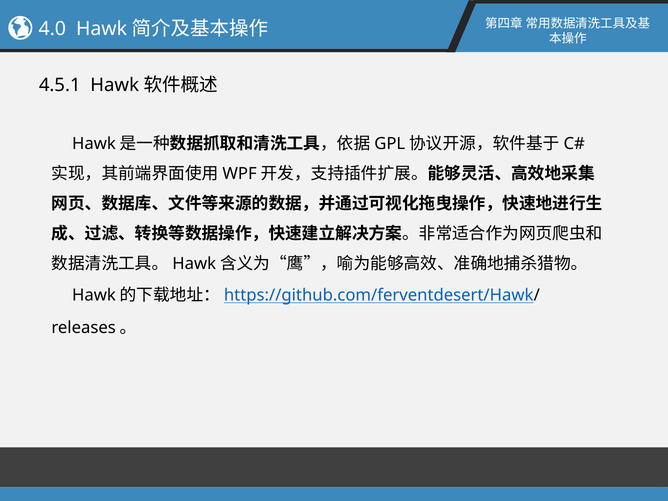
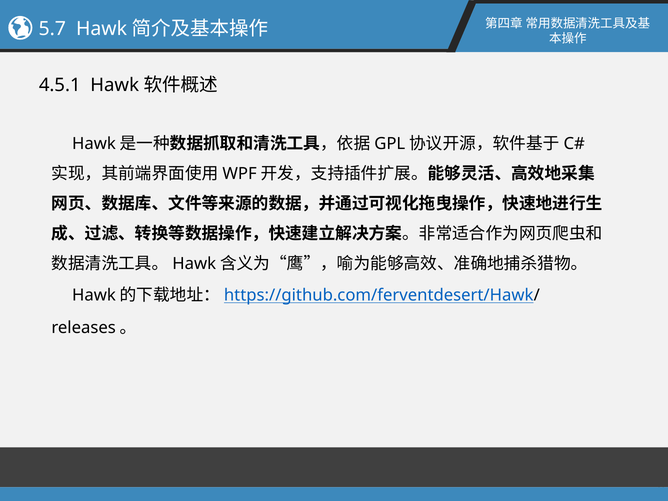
4.0: 4.0 -> 5.7 (52, 29)
